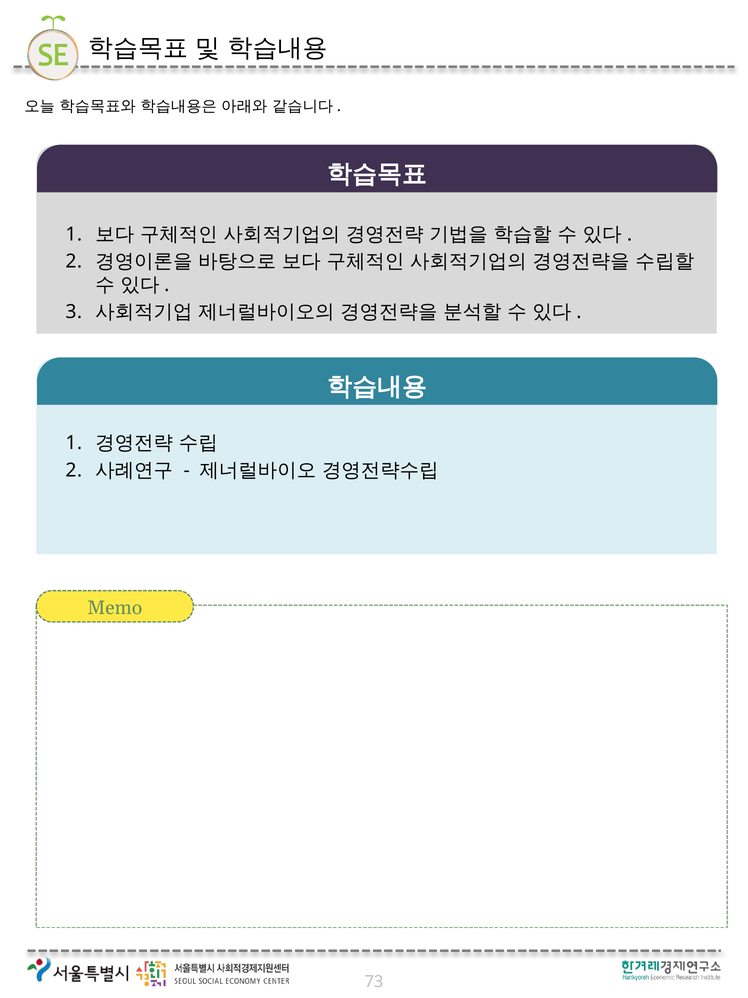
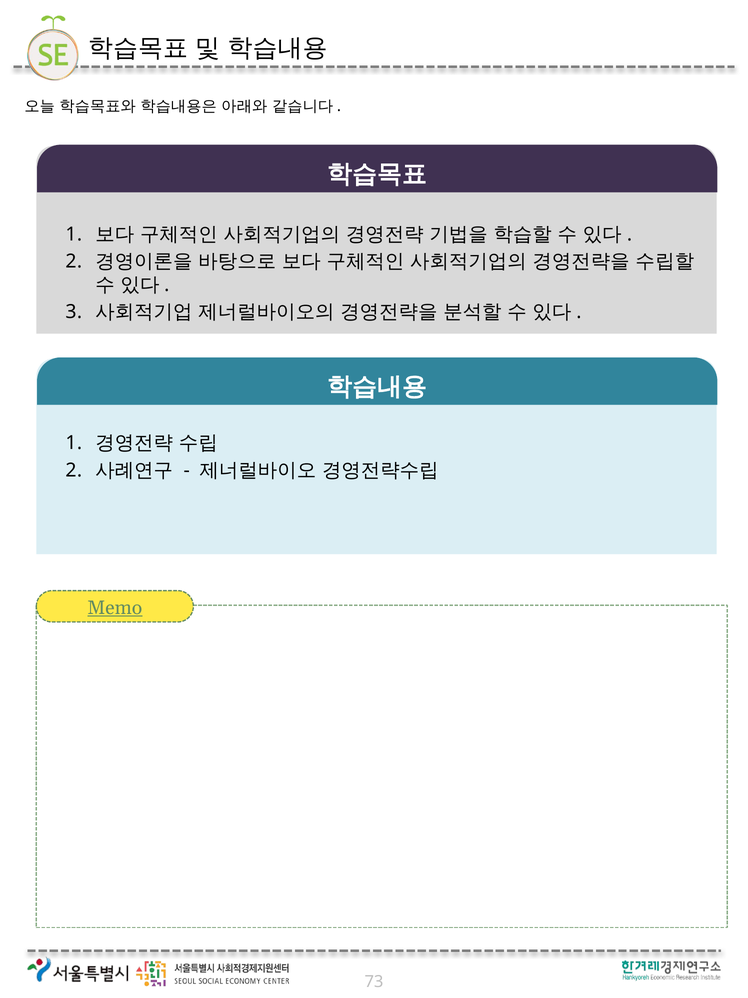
Memo underline: none -> present (115, 607)
